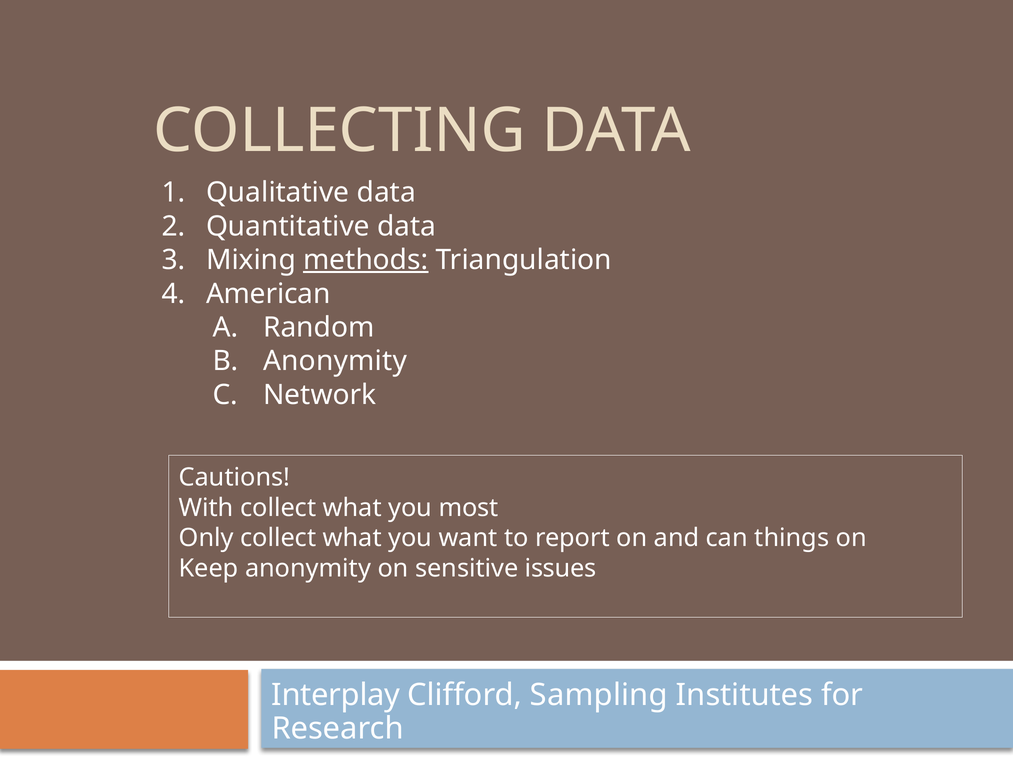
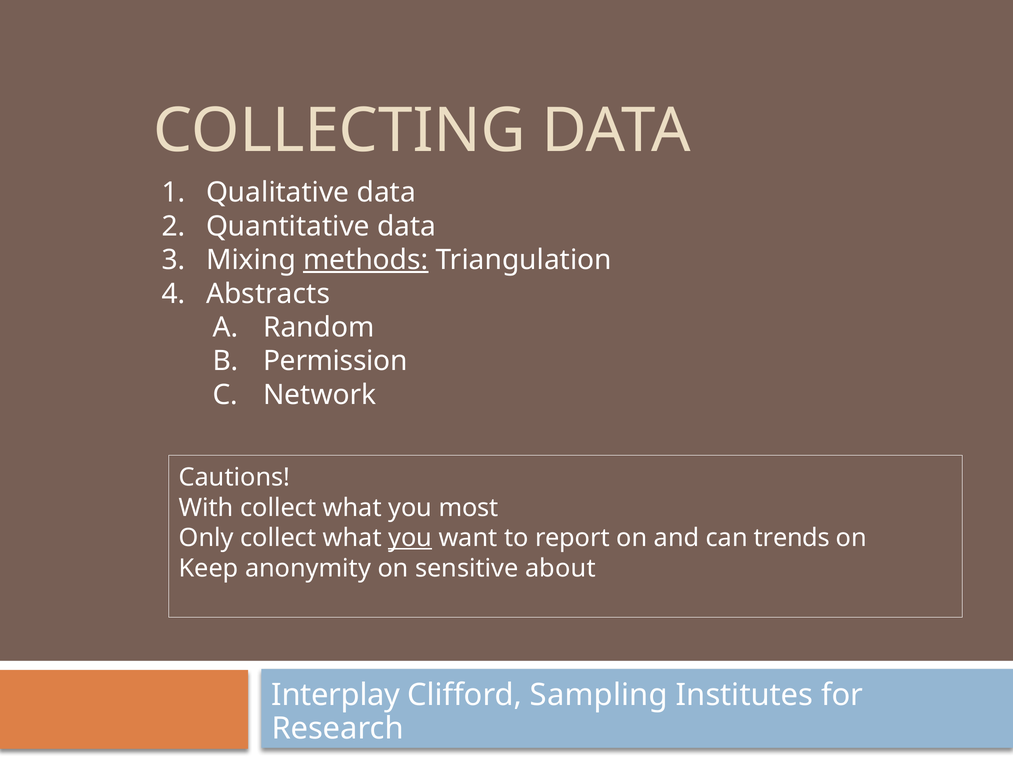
American: American -> Abstracts (268, 294)
Anonymity: Anonymity -> Permission (335, 362)
you underline: none -> present (410, 539)
things: things -> trends (792, 539)
issues: issues -> about (560, 569)
